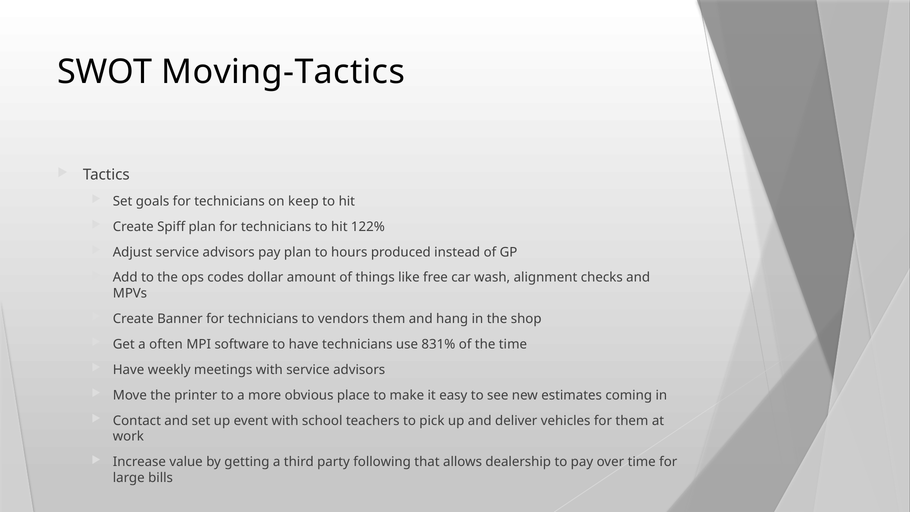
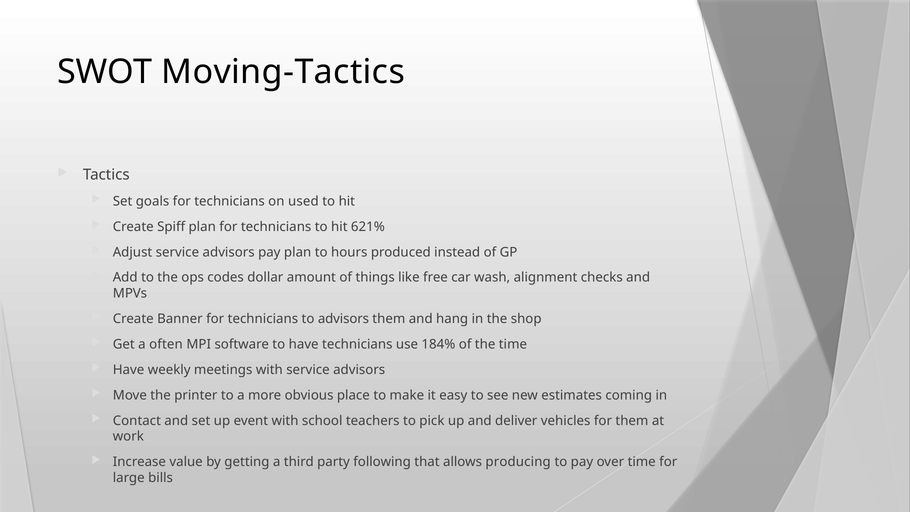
keep: keep -> used (303, 201)
122%: 122% -> 621% (368, 227)
to vendors: vendors -> advisors (343, 319)
831%: 831% -> 184% (438, 344)
dealership: dealership -> producing (518, 462)
